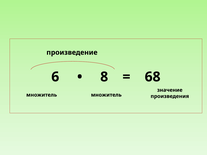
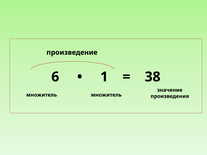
8: 8 -> 1 (104, 77)
68: 68 -> 38 (153, 77)
